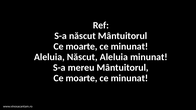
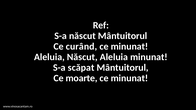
moarte: moarte -> curând (81, 47)
mereu: mereu -> scăpat (81, 68)
